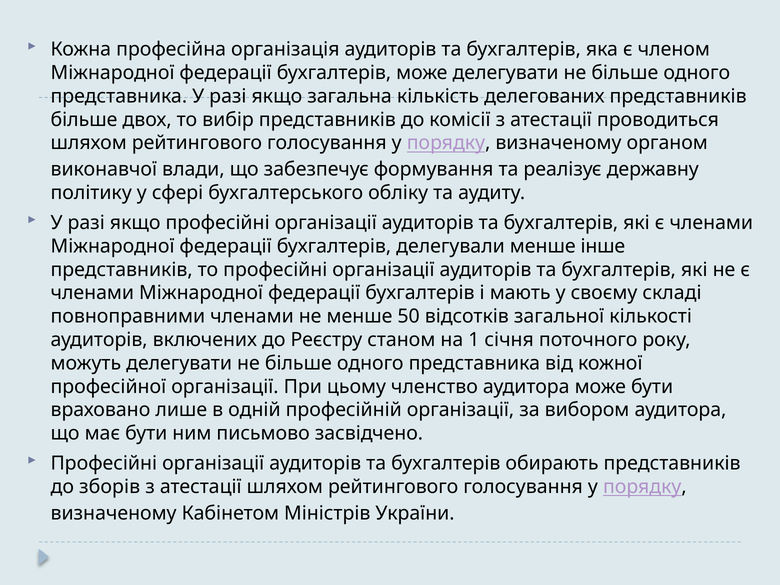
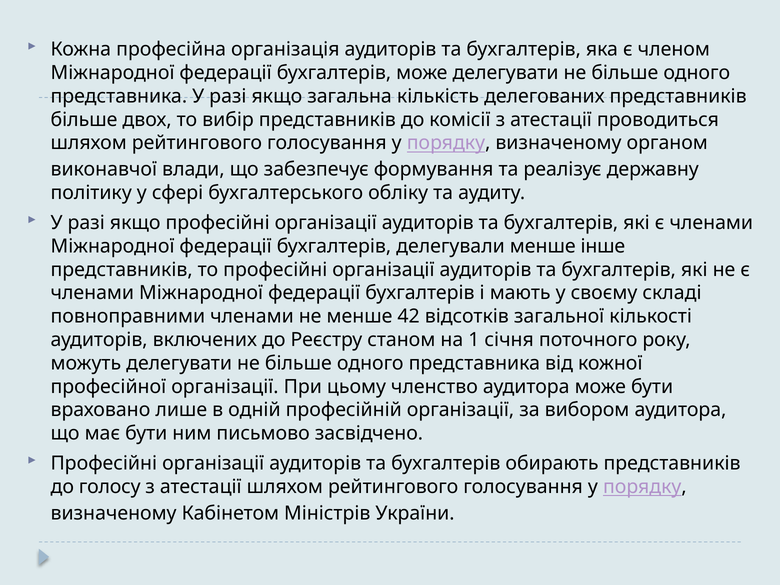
50: 50 -> 42 (409, 316)
зборів: зборів -> голосу (110, 487)
